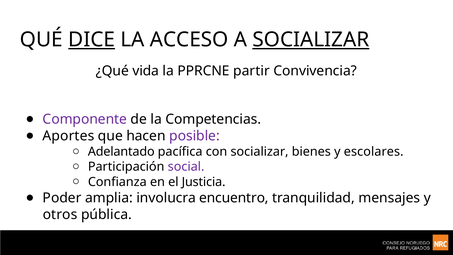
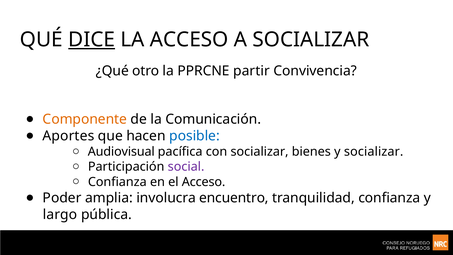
SOCIALIZAR underline: present -> none (311, 40)
vida: vida -> otro (146, 71)
Componente colour: purple -> orange (85, 119)
Competencias: Competencias -> Comunicación (213, 119)
posible colour: purple -> blue (195, 136)
Adelantado: Adelantado -> Audiovisual (121, 152)
y escolares: escolares -> socializar (374, 152)
el Justicia: Justicia -> Acceso (204, 182)
tranquilidad mensajes: mensajes -> confianza (389, 198)
otros: otros -> largo (60, 214)
